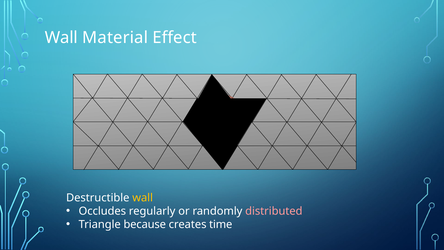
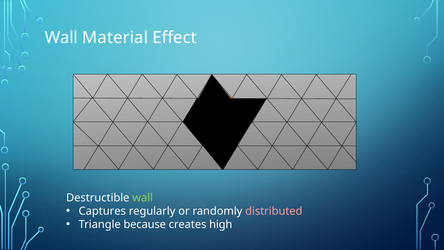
wall colour: yellow -> light green (143, 198)
Occludes: Occludes -> Captures (102, 211)
time: time -> high (221, 224)
